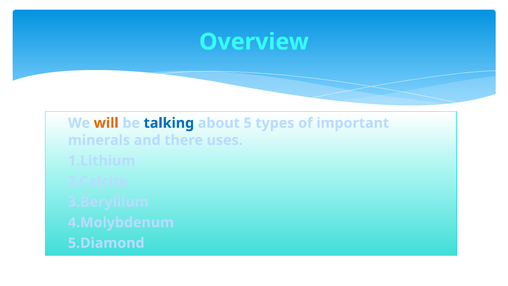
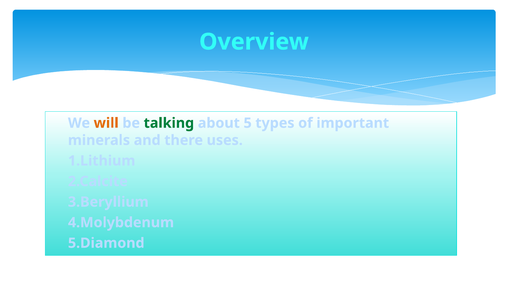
talking colour: blue -> green (169, 123)
